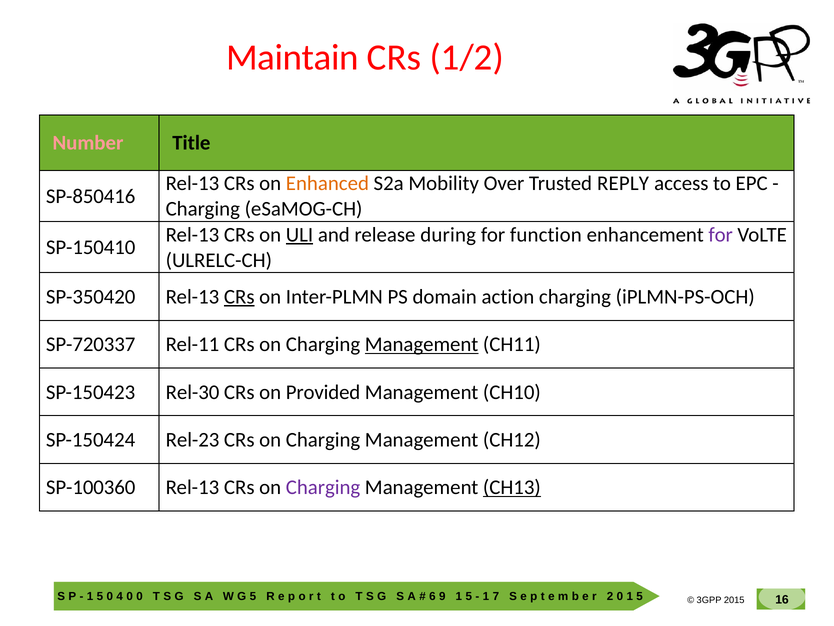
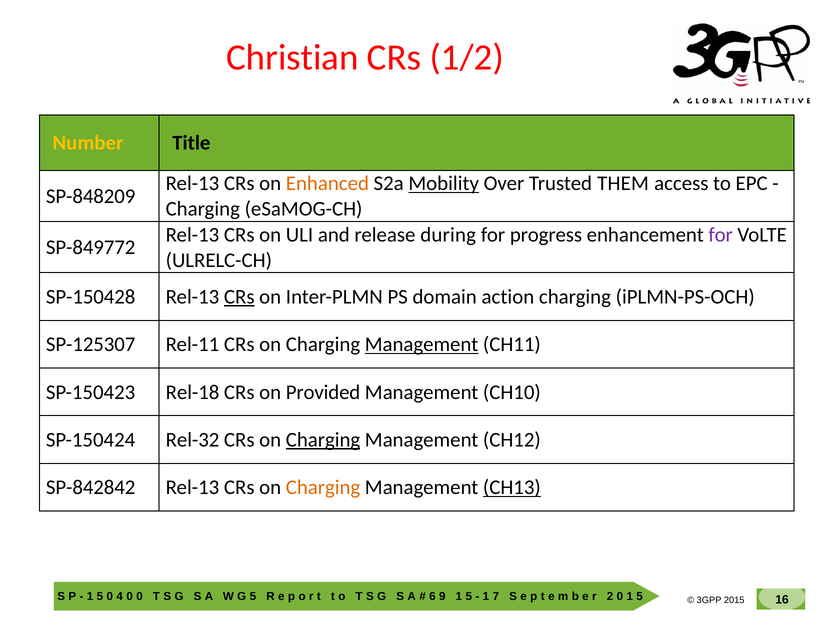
Maintain: Maintain -> Christian (292, 58)
Number colour: pink -> yellow (88, 143)
Mobility underline: none -> present (444, 183)
REPLY: REPLY -> THEM (623, 183)
SP-850416: SP-850416 -> SP-848209 (91, 196)
ULI underline: present -> none (300, 235)
function: function -> progress (546, 235)
SP-150410: SP-150410 -> SP-849772 (91, 247)
SP-350420: SP-350420 -> SP-150428 (91, 297)
SP-720337: SP-720337 -> SP-125307 (91, 344)
Rel-30: Rel-30 -> Rel-18 (193, 392)
Rel-23: Rel-23 -> Rel-32 (193, 439)
Charging underline: none -> present (323, 439)
SP-100360: SP-100360 -> SP-842842 (91, 487)
Charging colour: purple -> orange (323, 487)
